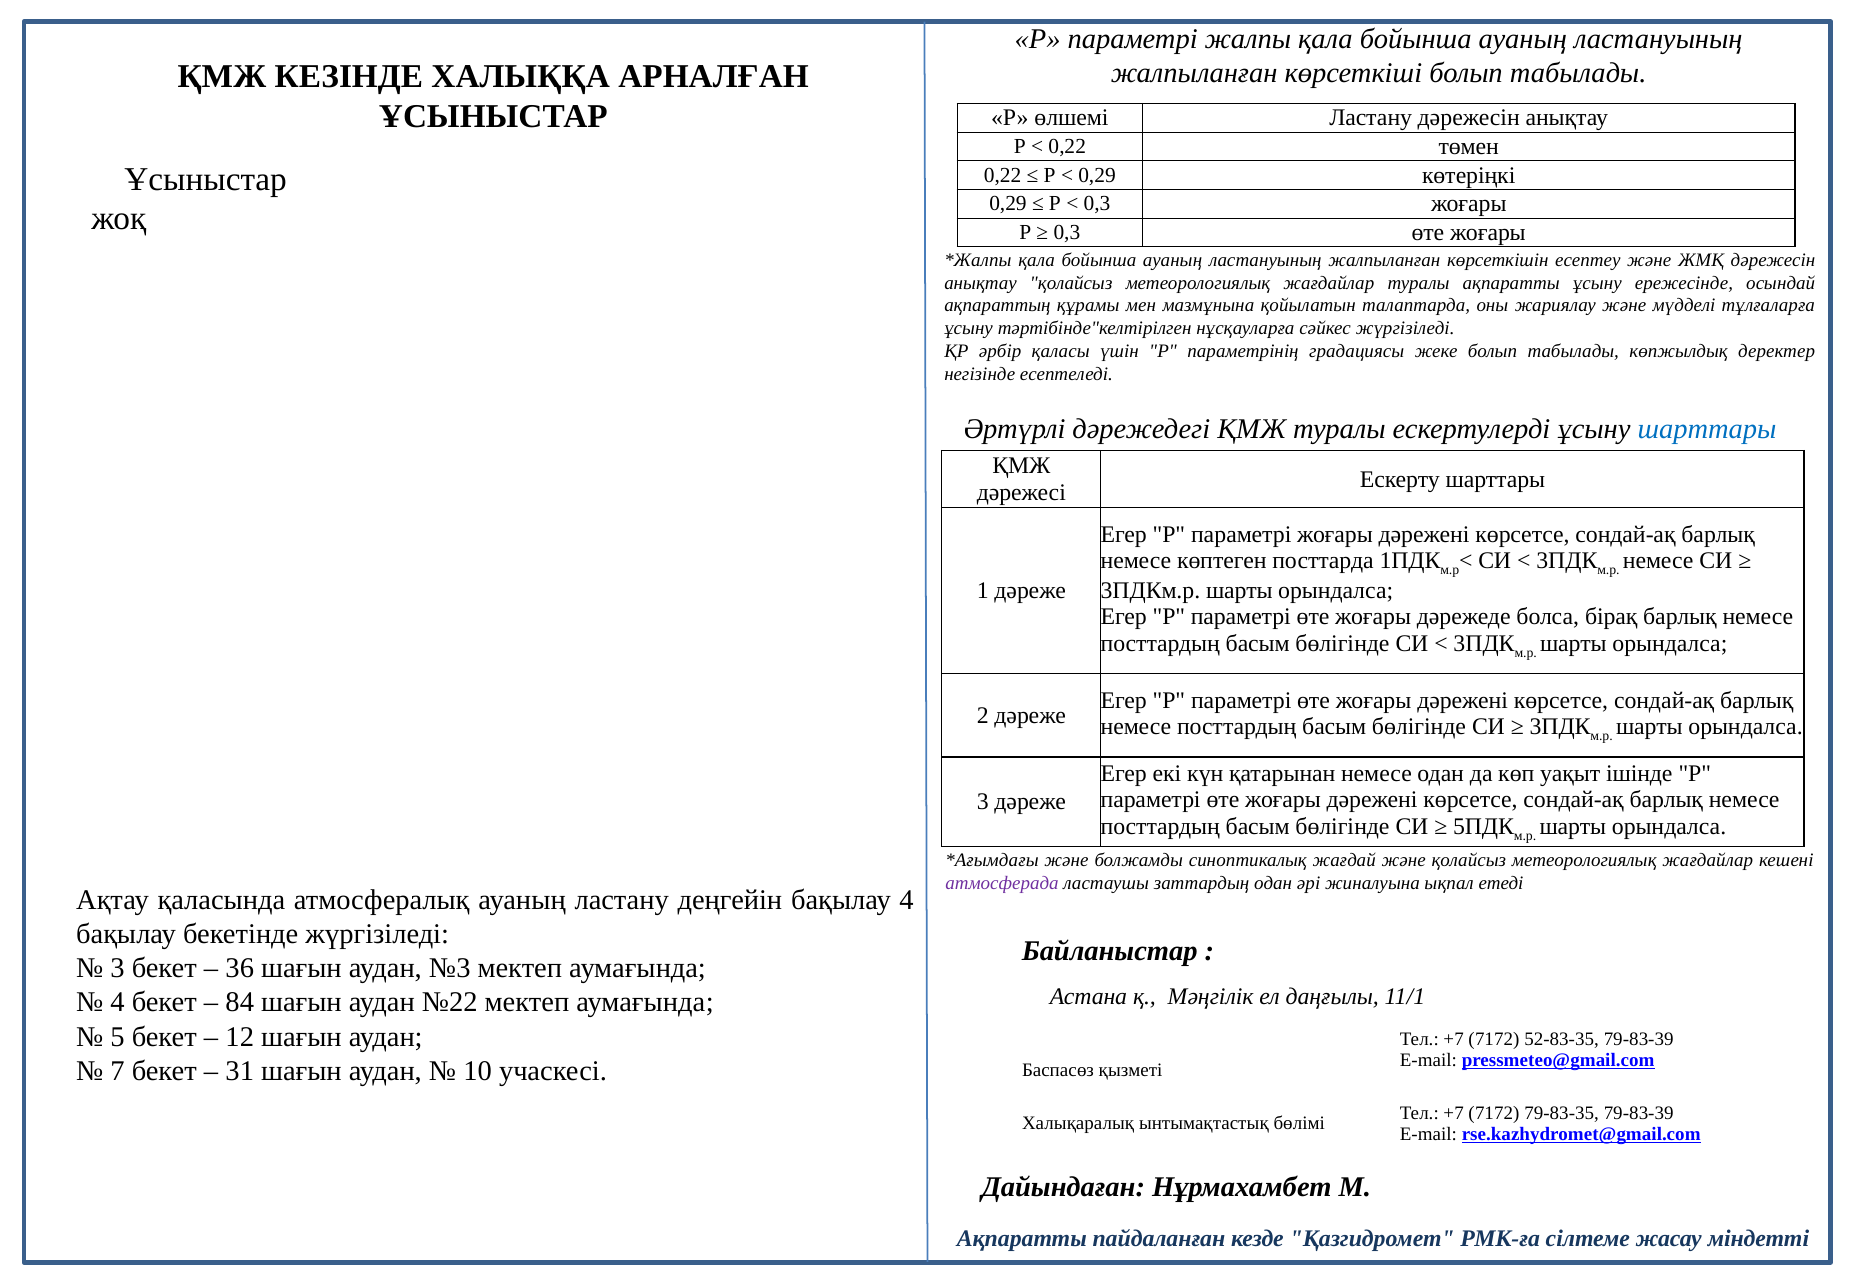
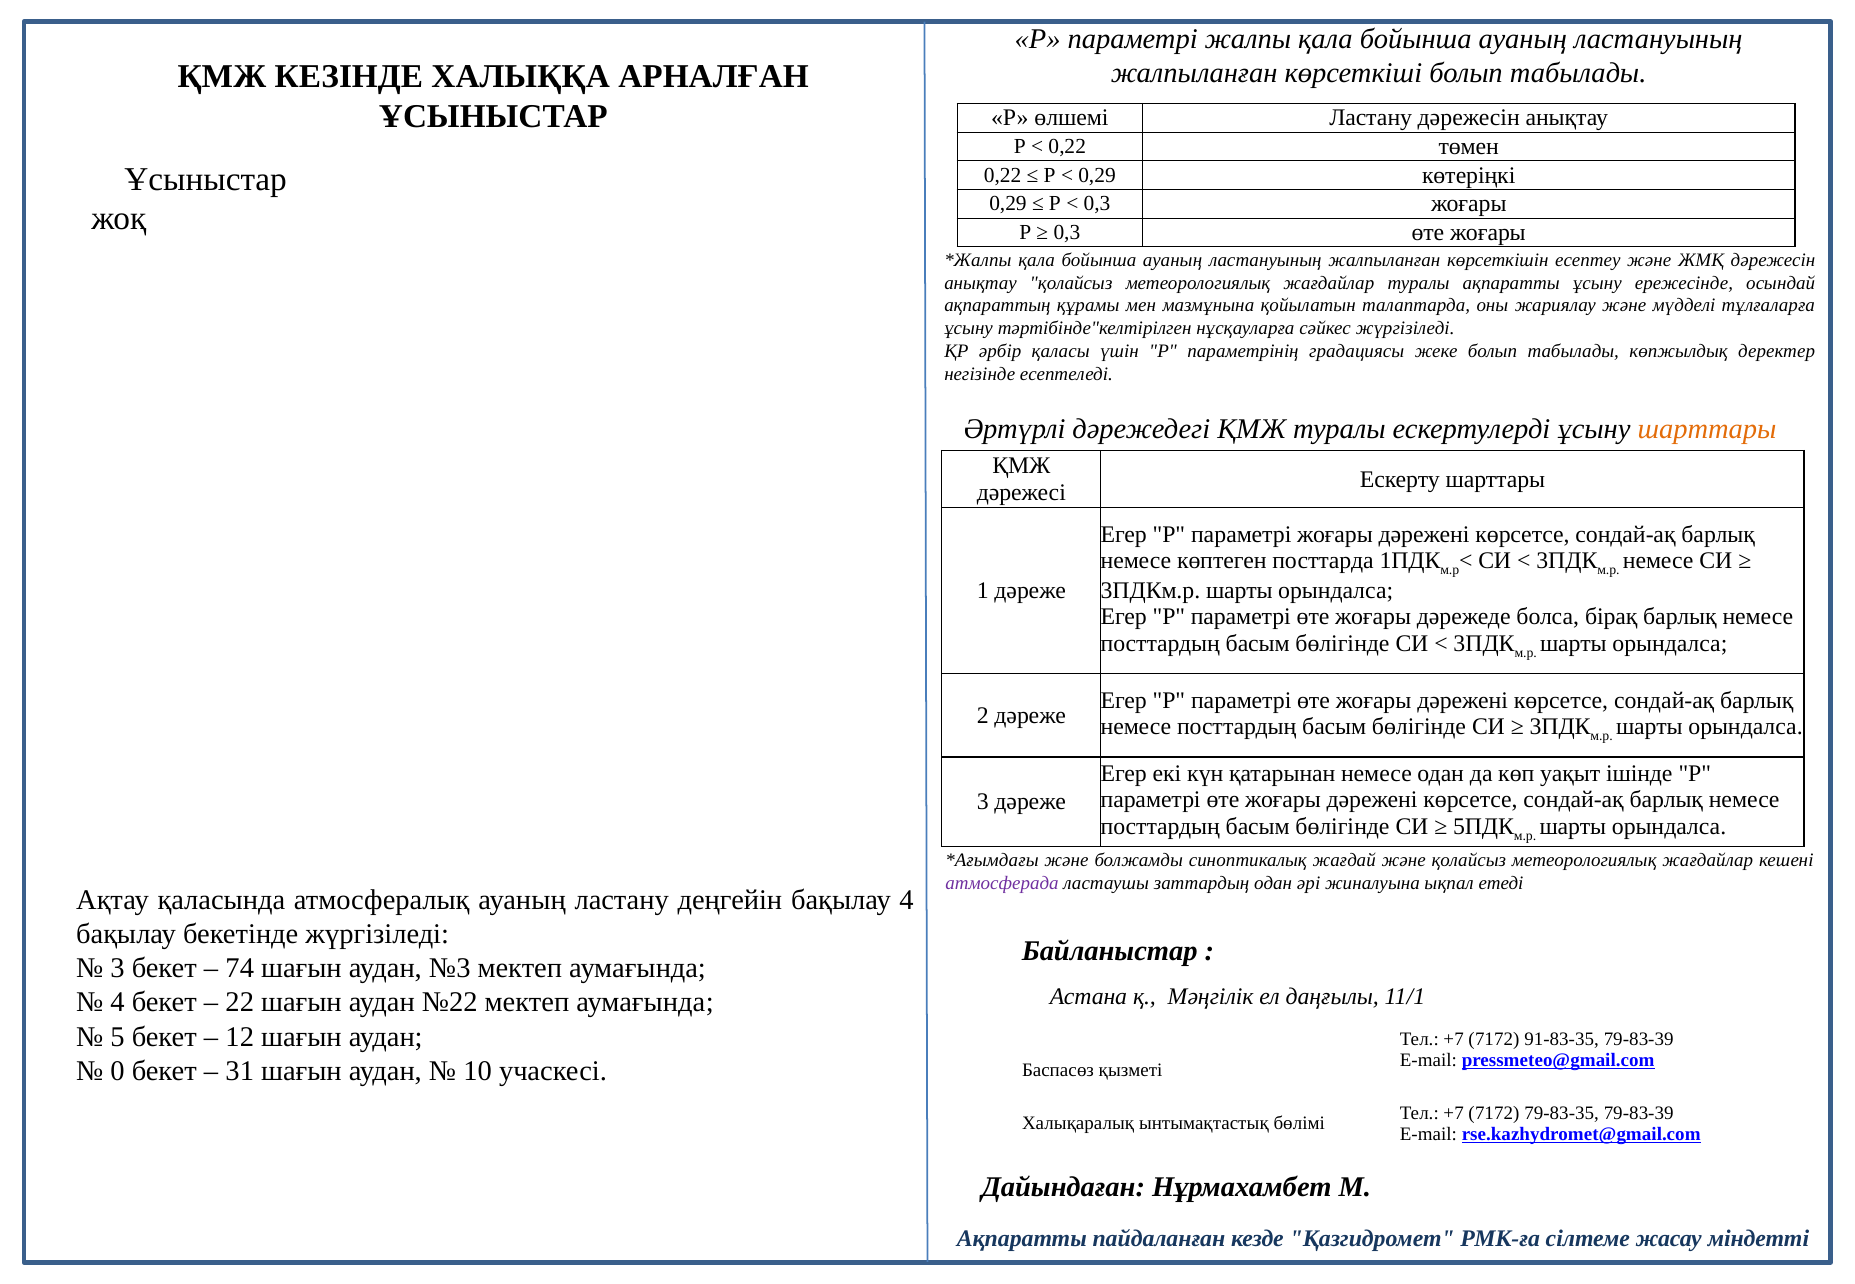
шарттары colour: blue -> orange (1707, 429)
36: 36 -> 74 (240, 968)
84: 84 -> 22 (240, 1003)
52-83-35: 52-83-35 -> 91-83-35 (1562, 1039)
7: 7 -> 0 (118, 1071)
